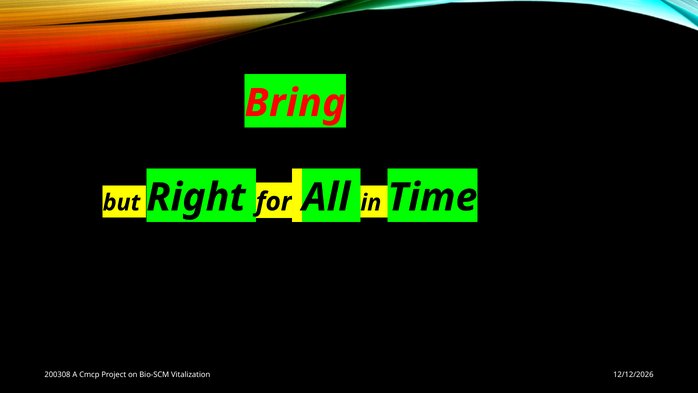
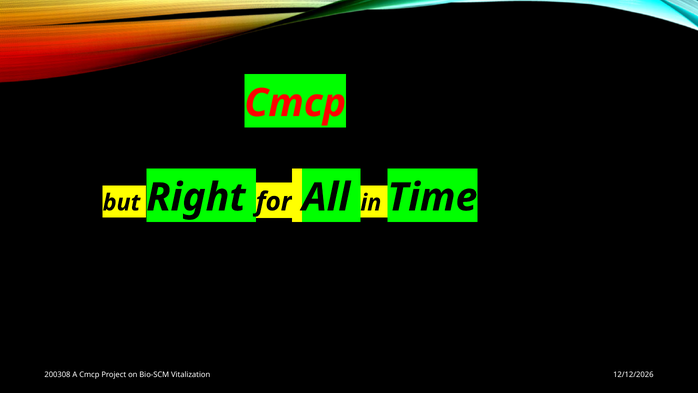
Bring: Bring -> Cmcp (295, 103)
